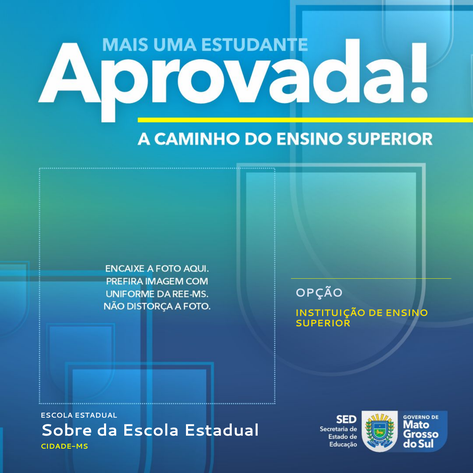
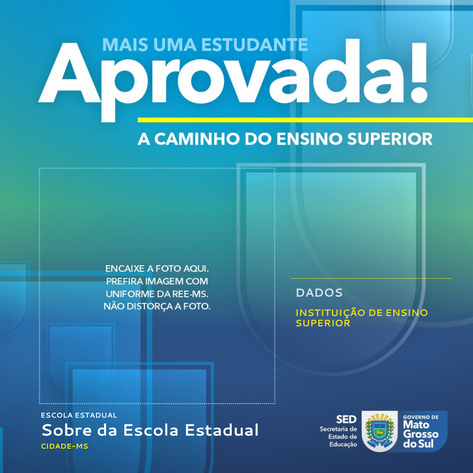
OPÇÃO: OPÇÃO -> DADOS (319, 293)
